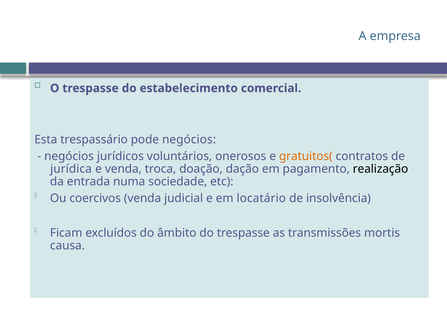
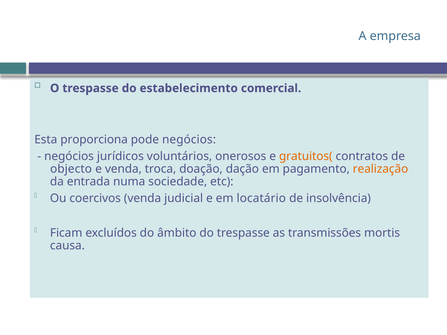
trespassário: trespassário -> proporciona (94, 140)
jurídica: jurídica -> objecto (71, 169)
realização colour: black -> orange (381, 169)
